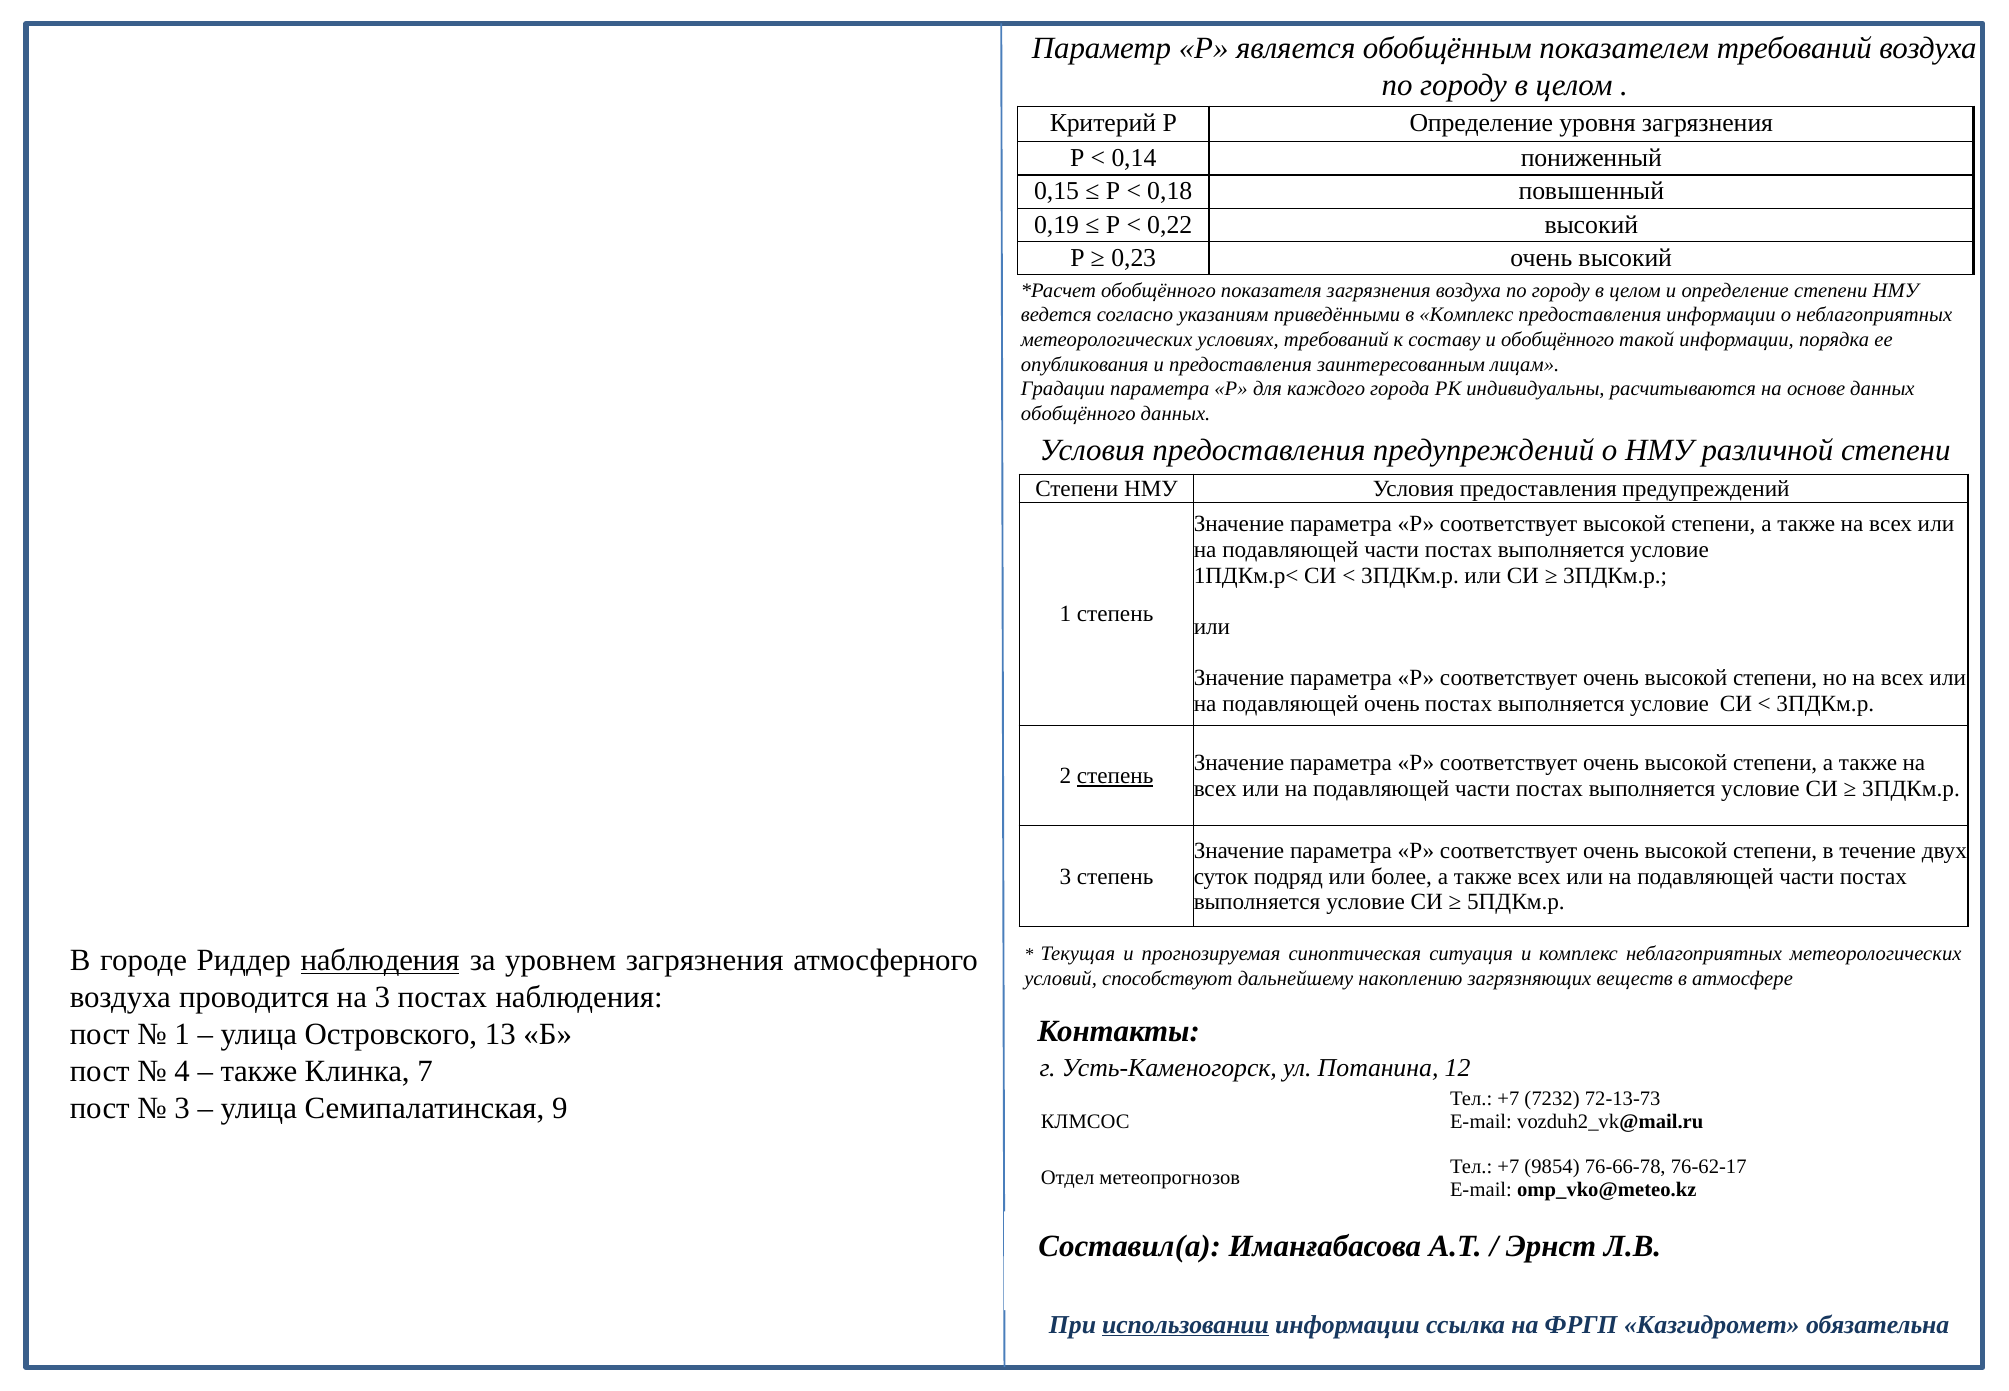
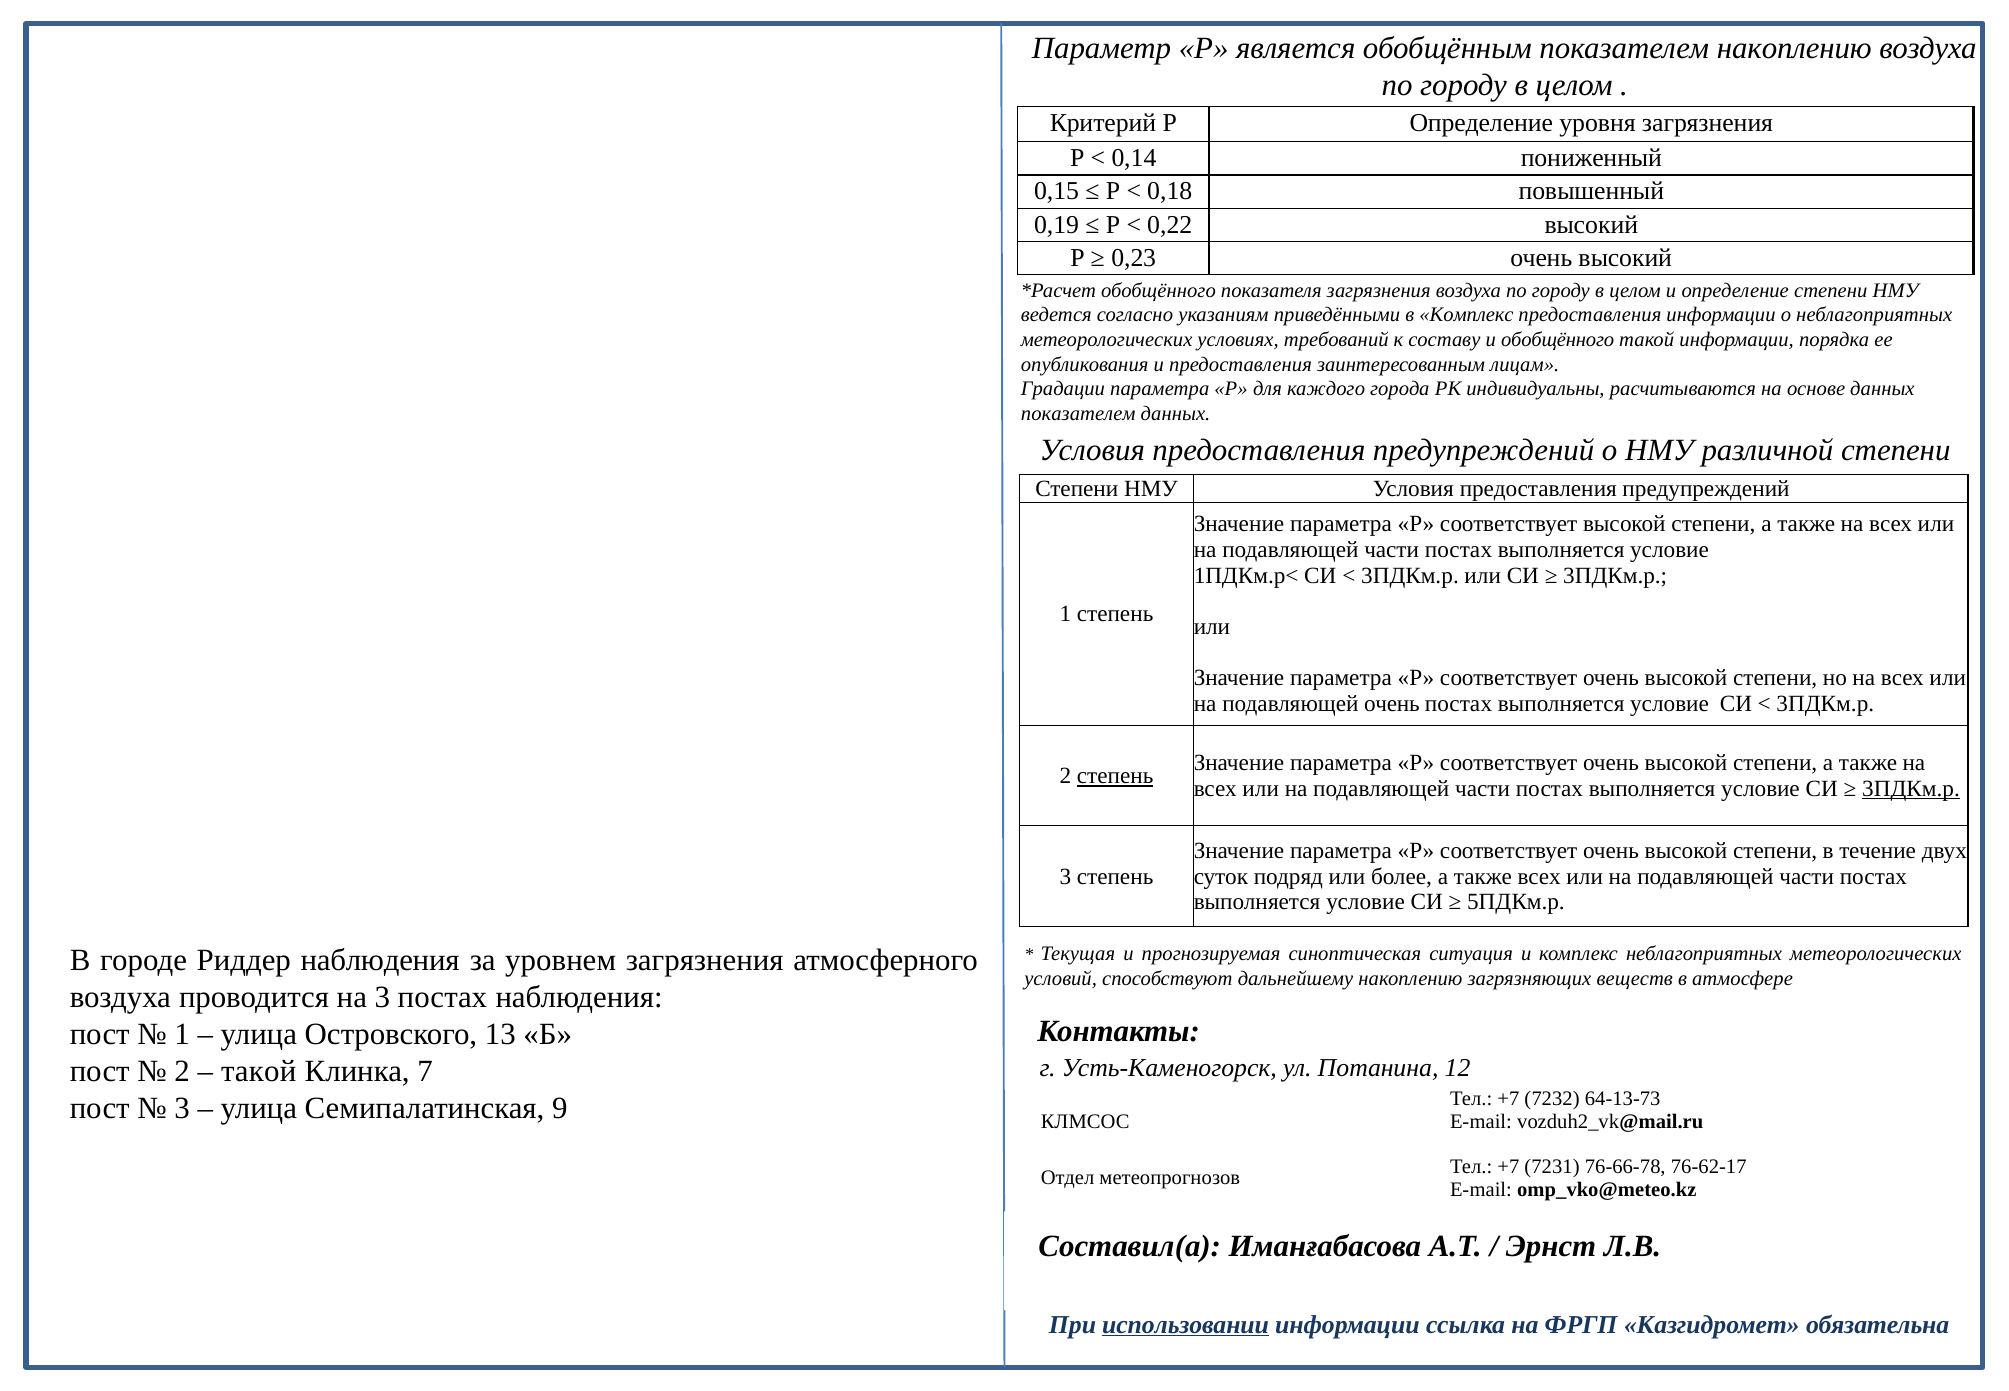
показателем требований: требований -> накоплению (1794, 48)
обобщённого: обобщённого -> показателем (1078, 414)
3ПДКм.р underline: none -> present (1911, 789)
наблюдения underline: present -> none (380, 960)
4: 4 -> 2 (182, 1071)
также: также -> такой (259, 1071)
72-13-73: 72-13-73 -> 64-13-73 (1623, 1098)
9854: 9854 -> 7231 (1552, 1166)
